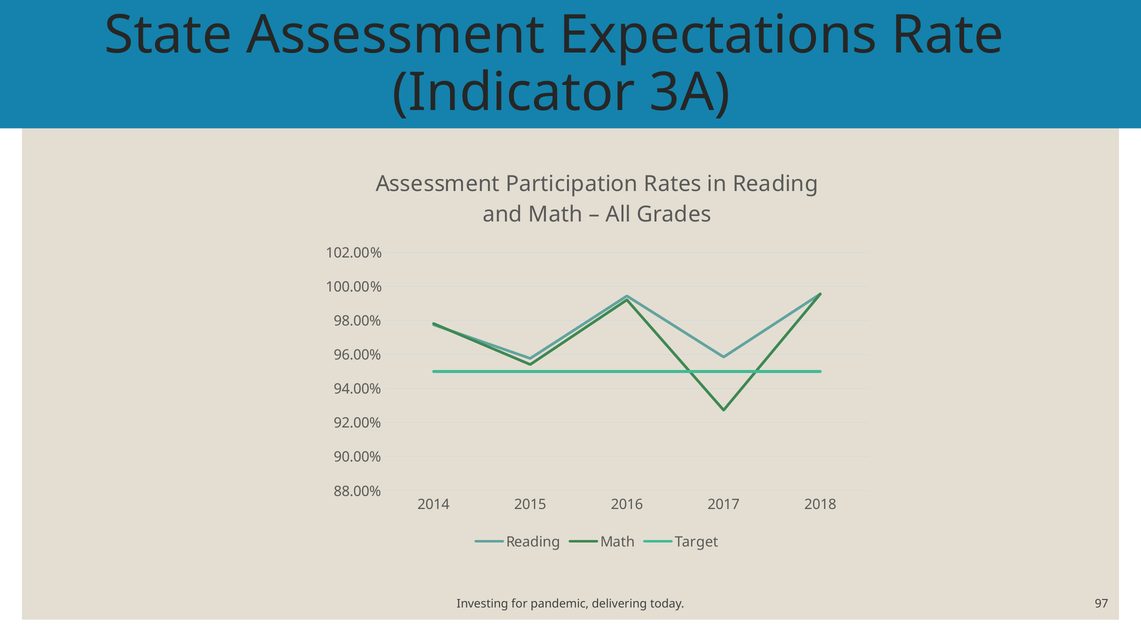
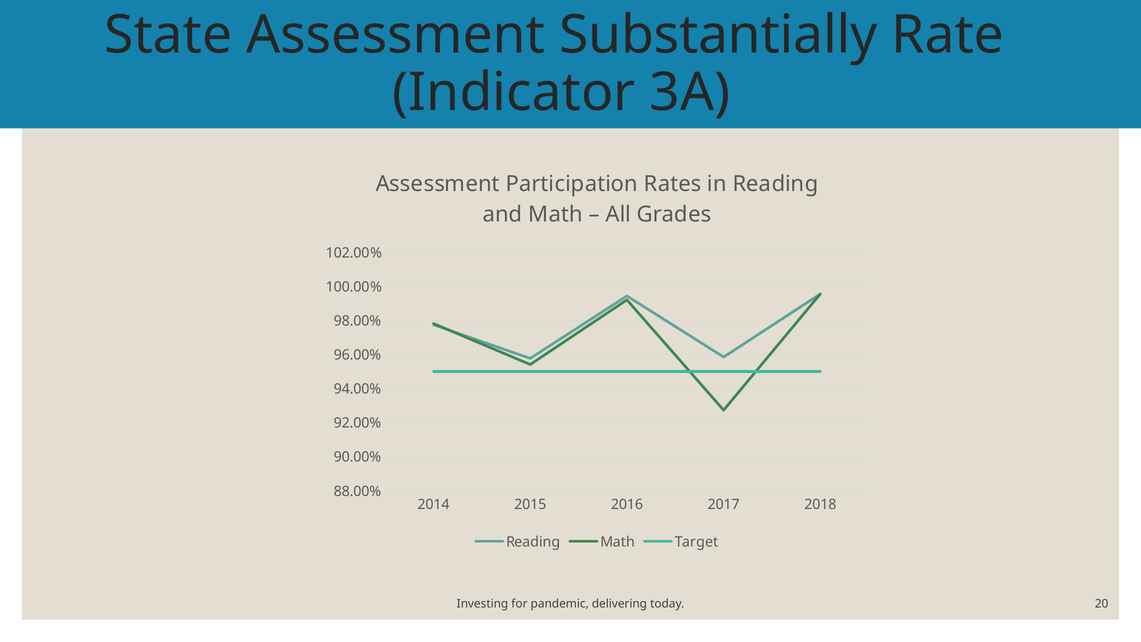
Expectations: Expectations -> Substantially (718, 35)
97: 97 -> 20 (1102, 604)
